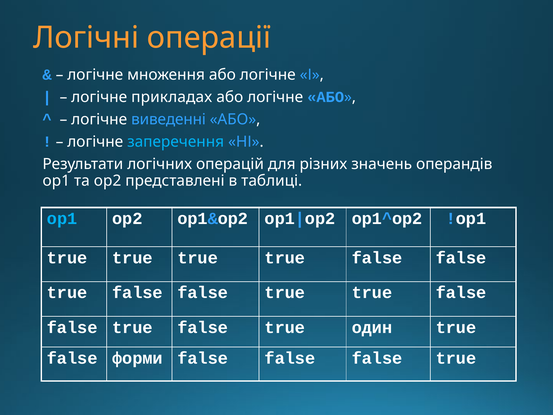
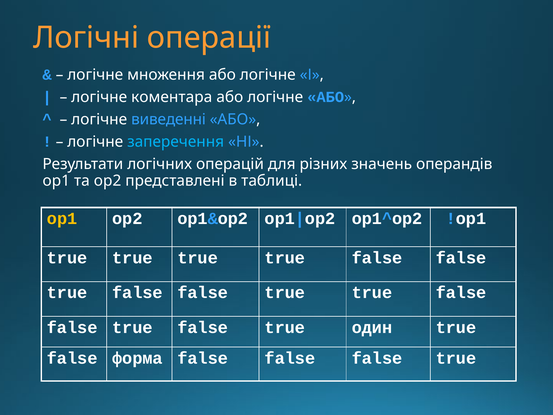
прикладах: прикладах -> коментара (172, 97)
op1 colour: light blue -> yellow (62, 219)
форми: форми -> форма (137, 358)
